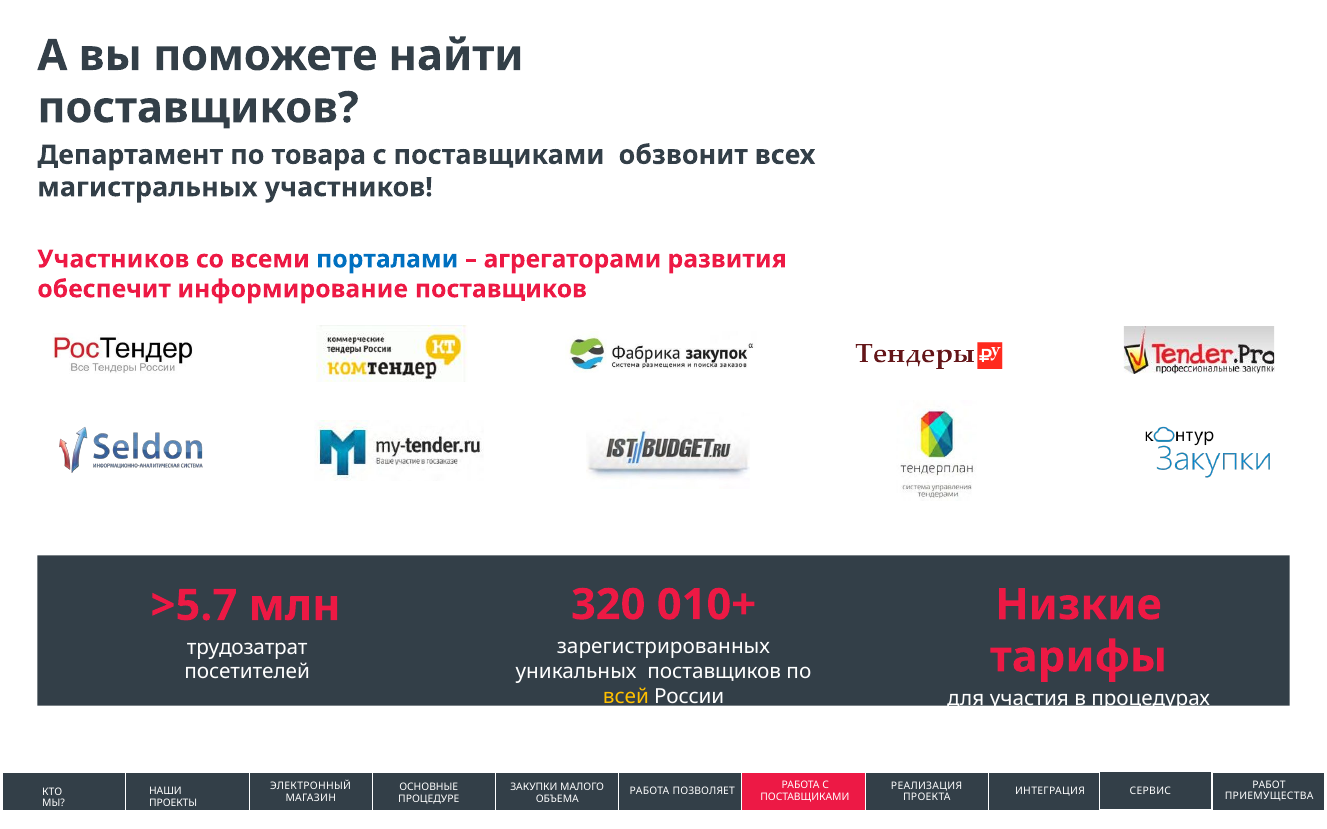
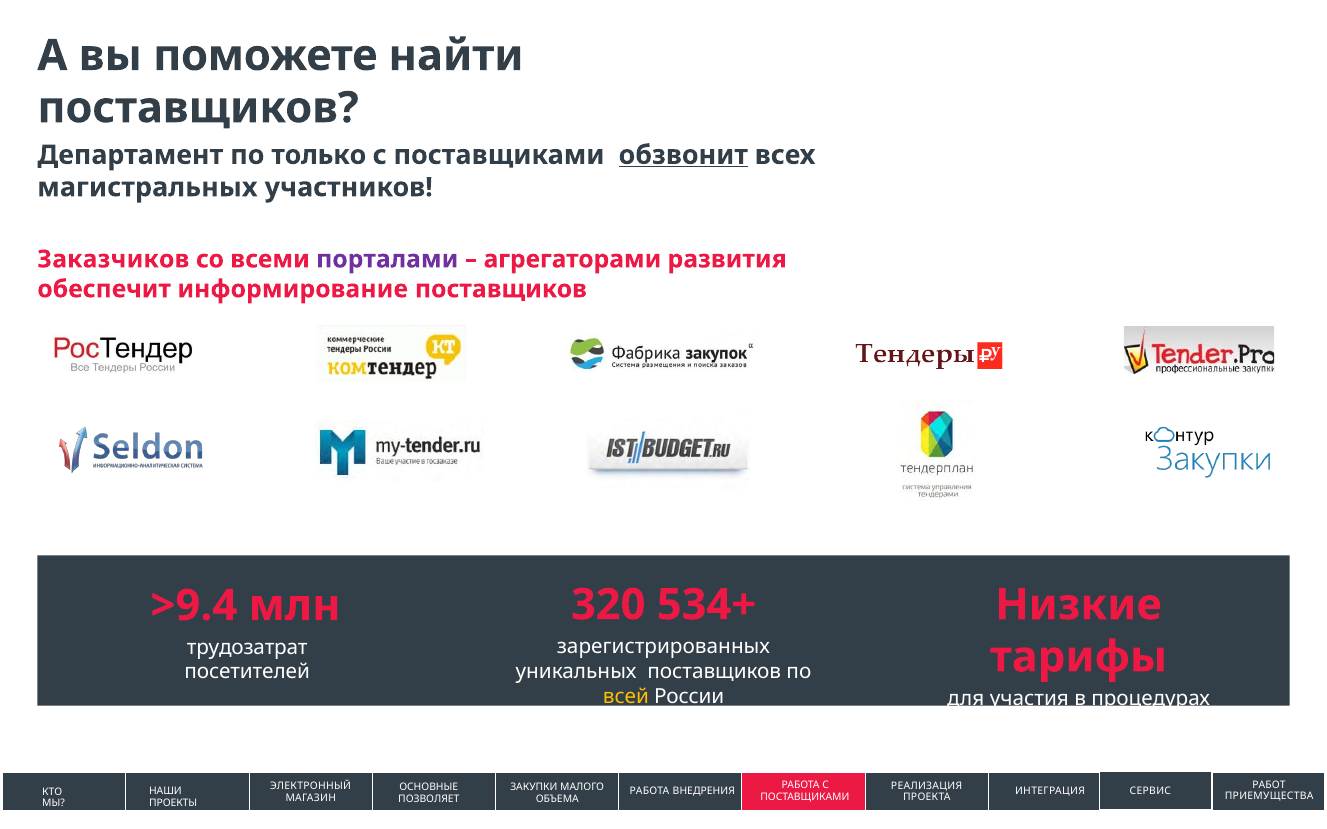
товара: товара -> только (319, 155)
обзвонит underline: none -> present (683, 155)
Участников: Участников -> Заказчиков (113, 259)
порталами colour: blue -> purple (387, 259)
010+: 010+ -> 534+ (706, 605)
>5.7: >5.7 -> >9.4 (194, 606)
ПОЗВОЛЯЕТ: ПОЗВОЛЯЕТ -> ВНЕДРЕНИЯ (704, 791)
ПРОЦЕДУРЕ: ПРОЦЕДУРЕ -> ПОЗВОЛЯЕТ (429, 799)
